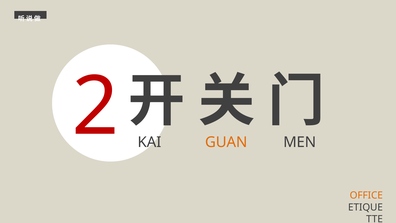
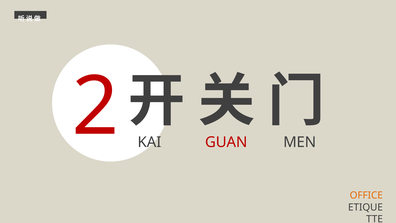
GUAN colour: orange -> red (226, 142)
